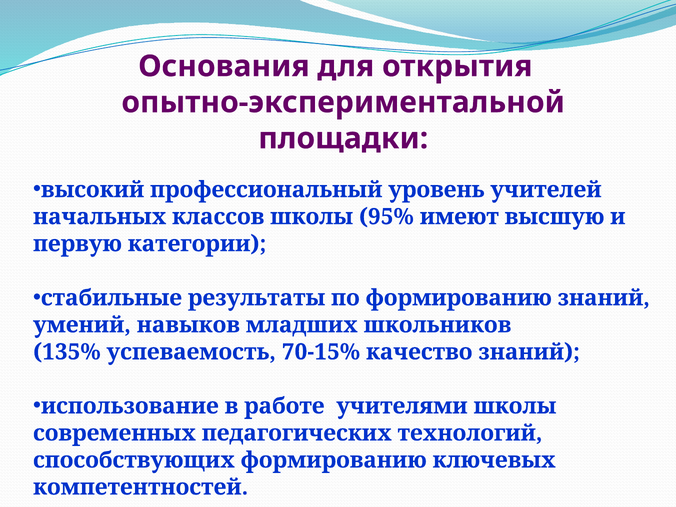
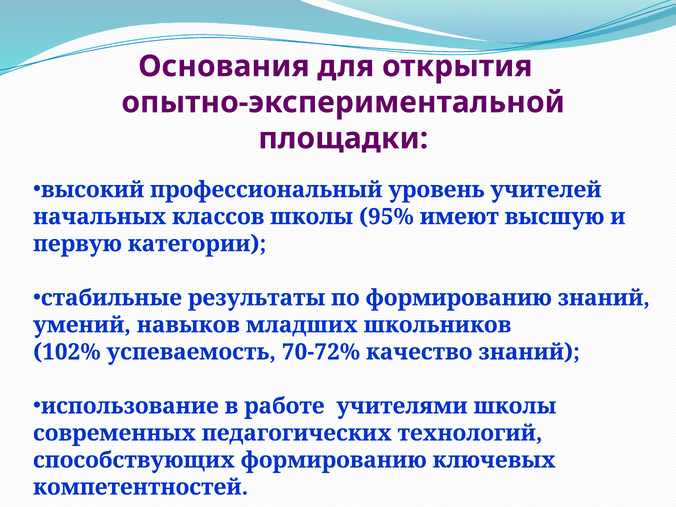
135%: 135% -> 102% (67, 352)
70-15%: 70-15% -> 70-72% (321, 352)
